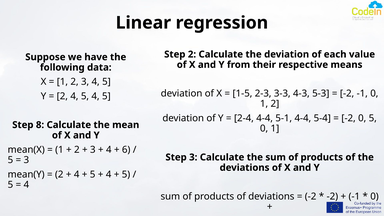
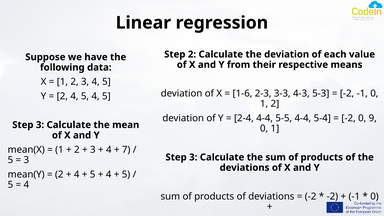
1-5: 1-5 -> 1-6 (242, 93)
5-1: 5-1 -> 5-5 (284, 118)
0 5: 5 -> 9 (373, 118)
8: 8 -> 3 (40, 125)
6: 6 -> 7 (126, 150)
